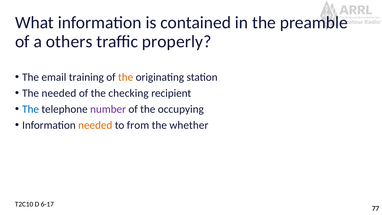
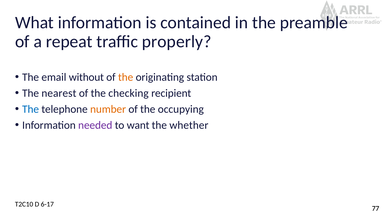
others: others -> repeat (69, 42)
training: training -> without (86, 77)
The needed: needed -> nearest (59, 93)
number colour: purple -> orange (108, 109)
needed colour: orange -> purple (95, 125)
from: from -> want (138, 125)
